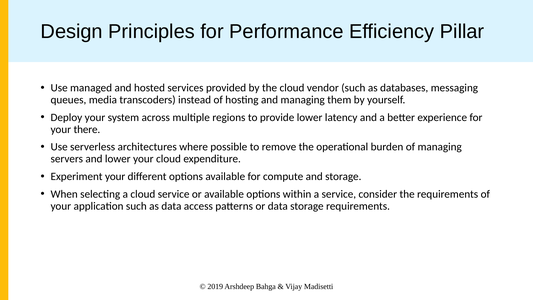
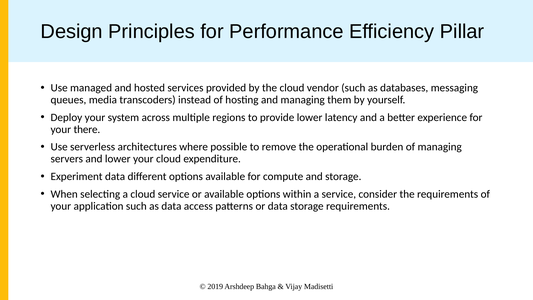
Experiment your: your -> data (115, 176)
